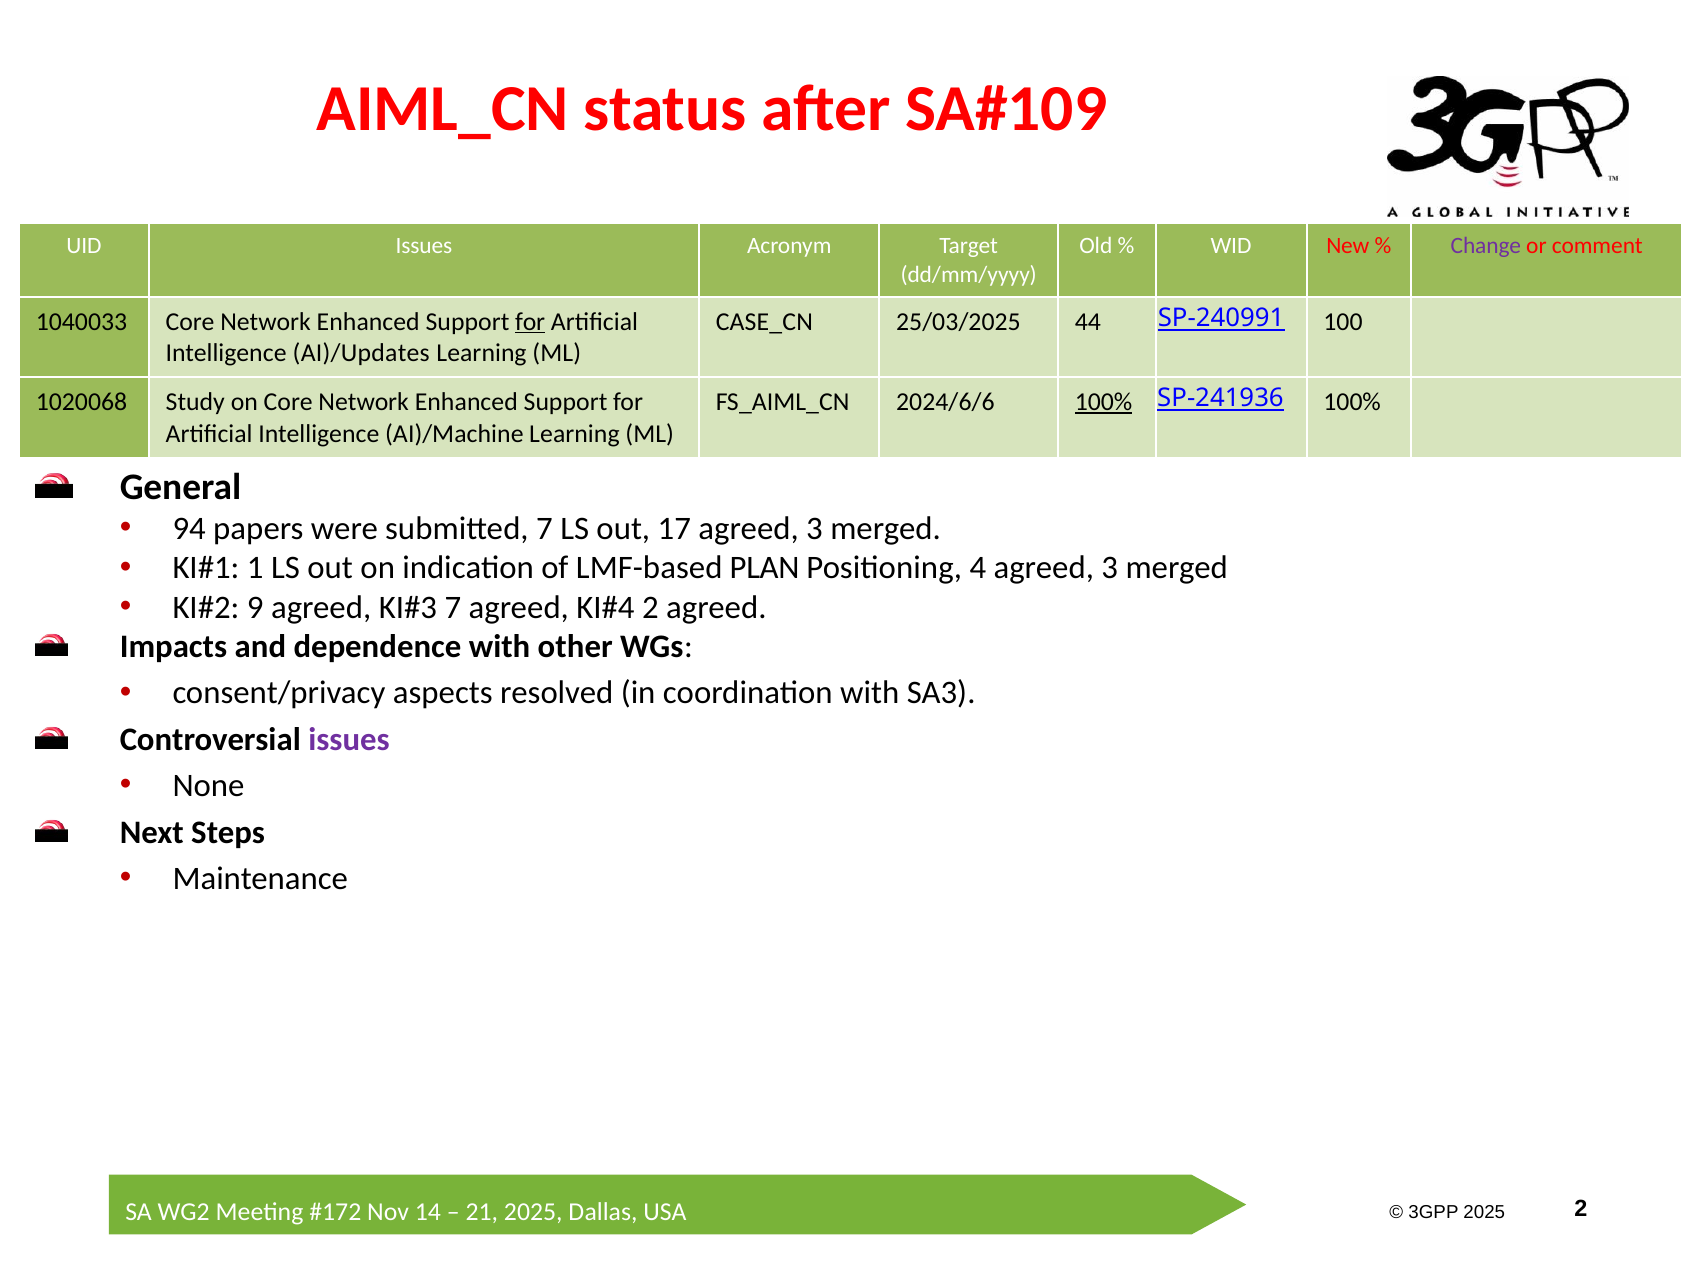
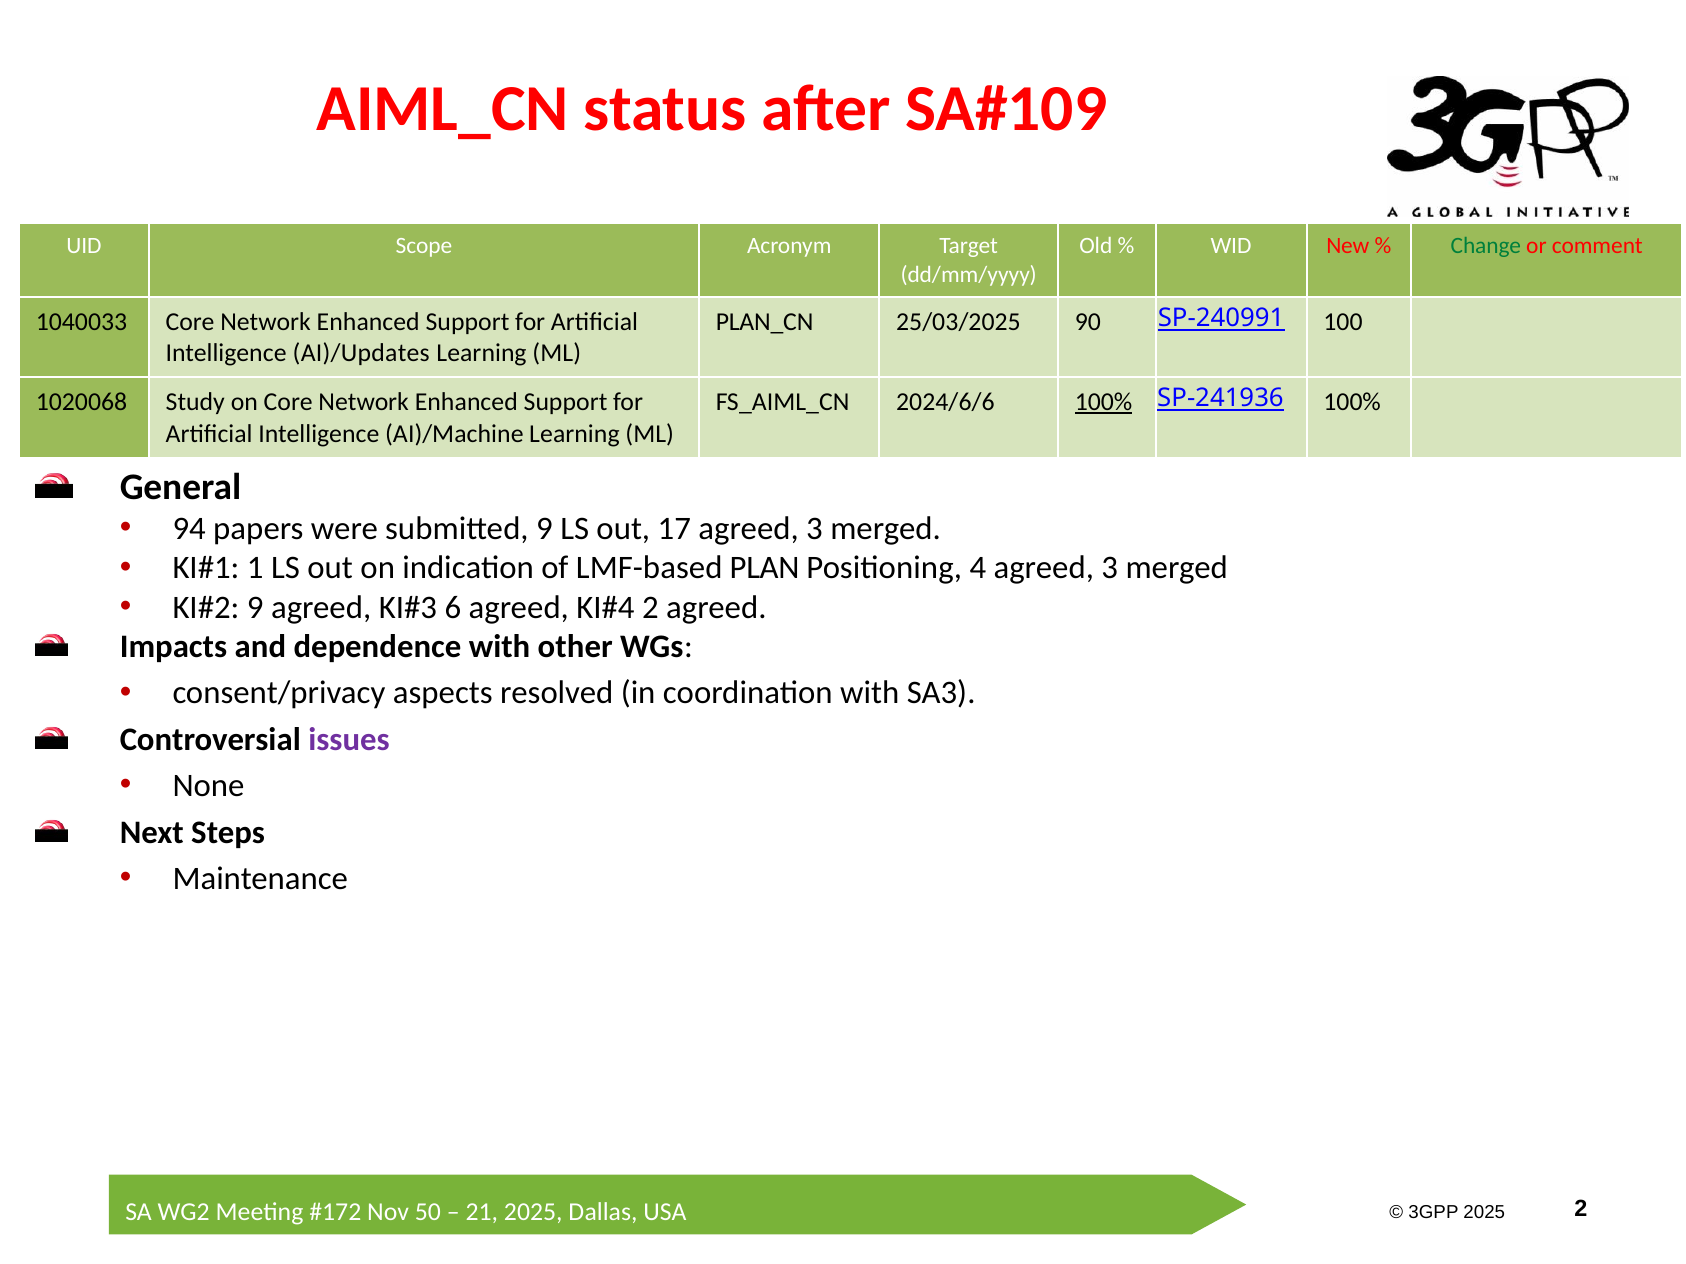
UID Issues: Issues -> Scope (424, 246)
Change colour: purple -> green (1486, 246)
for underline: present -> none (530, 322)
CASE_CN: CASE_CN -> PLAN_CN (765, 322)
44: 44 -> 90 (1088, 322)
submitted 7: 7 -> 9 (544, 529)
7: 7 -> 6 (453, 608)
14: 14 -> 50 (428, 1213)
